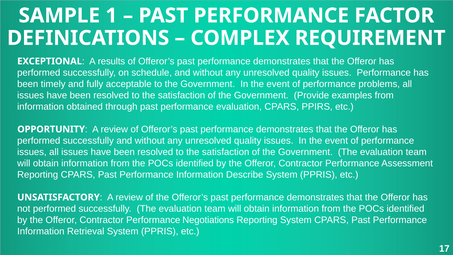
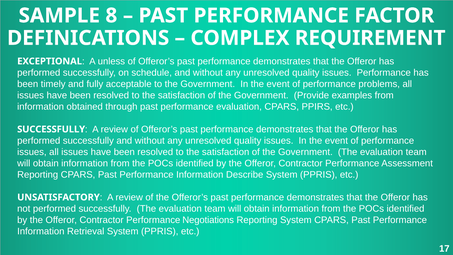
1: 1 -> 8 (111, 16)
results: results -> unless (111, 61)
OPPORTUNITY: OPPORTUNITY -> SUCCESSFULLY (51, 129)
